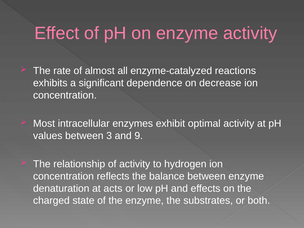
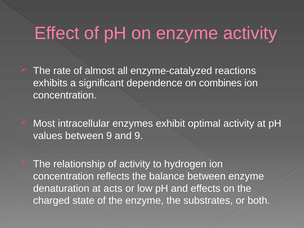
decrease: decrease -> combines (220, 83)
between 3: 3 -> 9 (109, 136)
